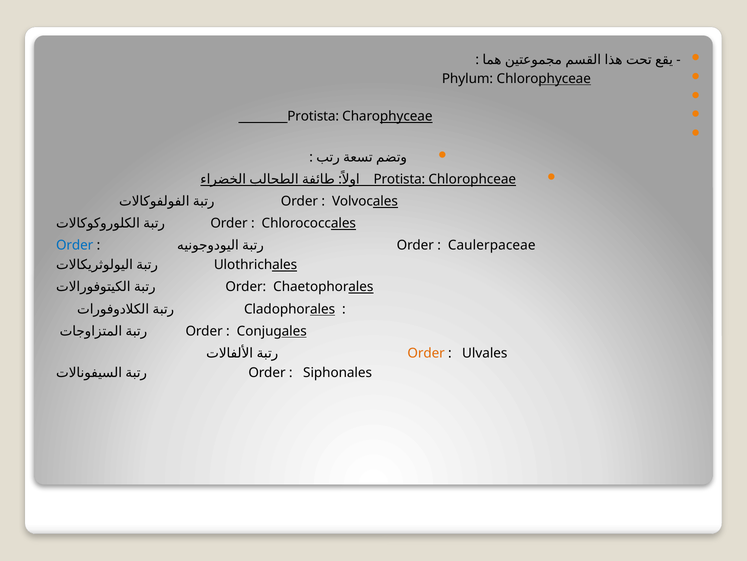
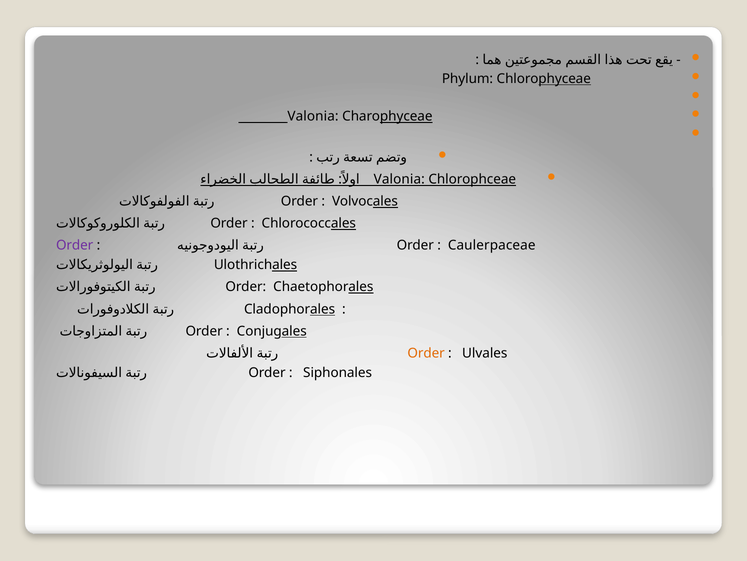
Protista: Protista -> Valonia (313, 116)
Protista: Protista -> Valonia (399, 179)
Order colour: blue -> purple (75, 245)
